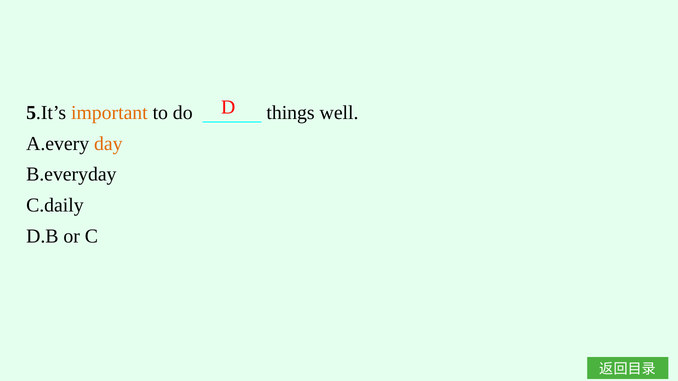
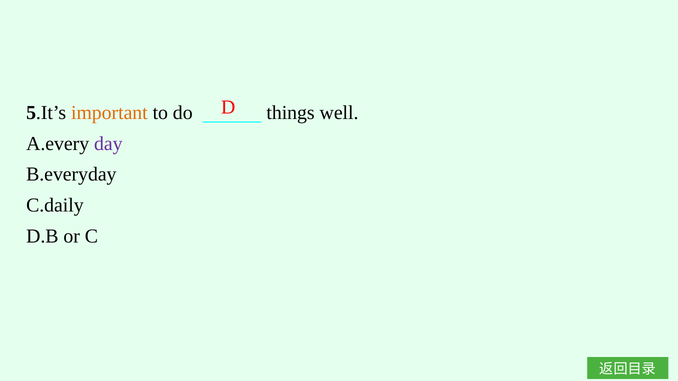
day colour: orange -> purple (108, 144)
